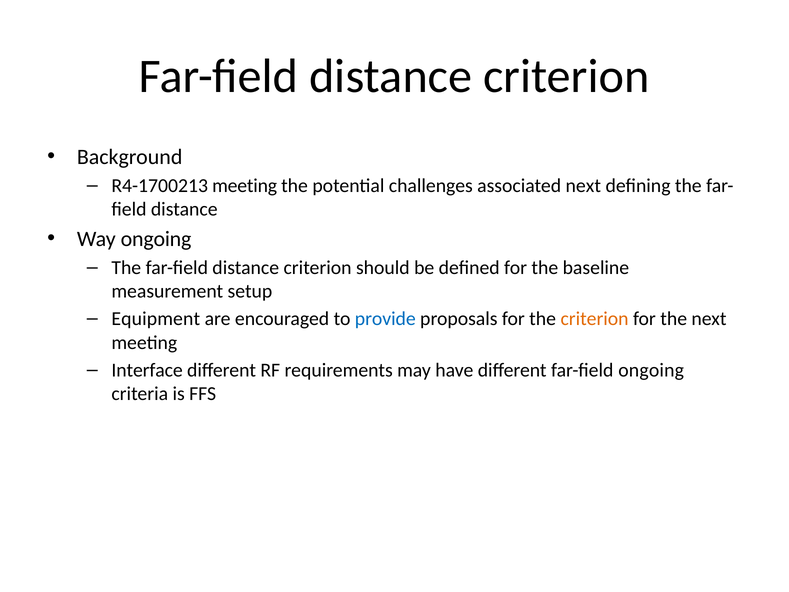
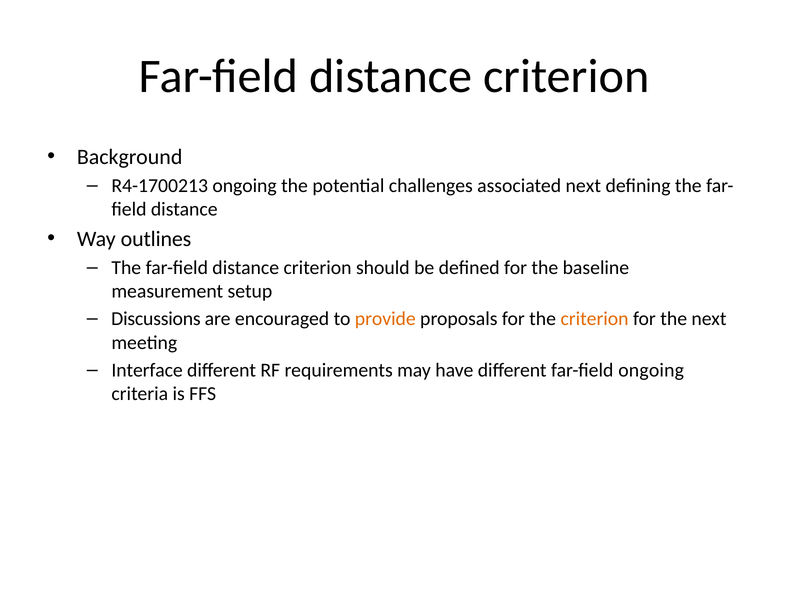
R4-1700213 meeting: meeting -> ongoing (245, 185)
Way ongoing: ongoing -> outlines (156, 239)
Equipment: Equipment -> Discussions (156, 319)
provide colour: blue -> orange (385, 319)
